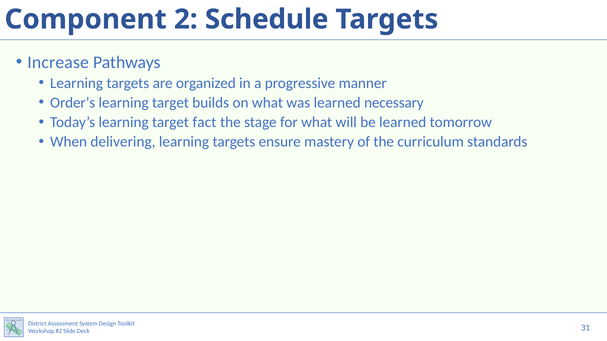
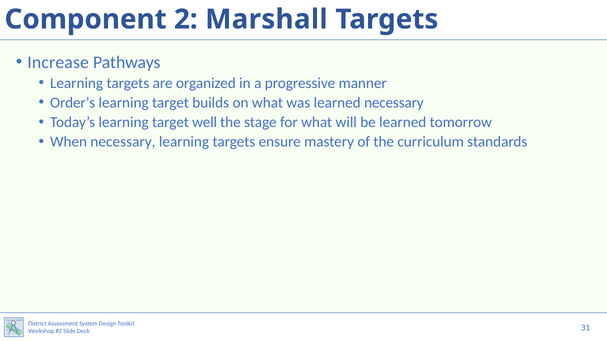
Schedule: Schedule -> Marshall (266, 19)
fact: fact -> well (205, 122)
When delivering: delivering -> necessary (123, 142)
